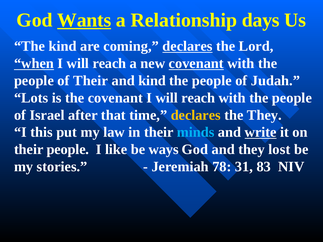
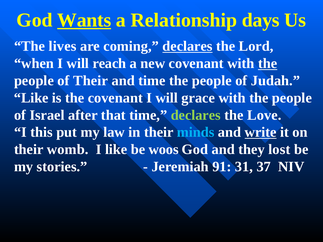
The kind: kind -> lives (63, 46)
when underline: present -> none (34, 63)
covenant underline: present -> none (196, 63)
the underline: none -> present (268, 63)
and kind: kind -> time (152, 81)
Lots: Lots -> Like (31, 98)
covenant I will reach: reach -> grace (198, 98)
declares colour: yellow -> light green (196, 115)
the They: They -> Love (264, 115)
their people: people -> womb (68, 150)
ways: ways -> woos (164, 150)
78: 78 -> 91 (222, 167)
83: 83 -> 37 (264, 167)
